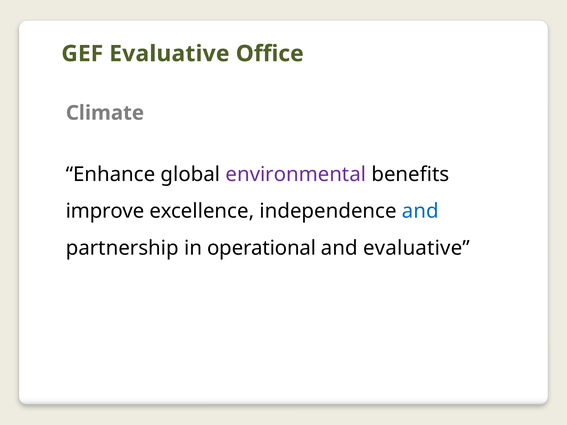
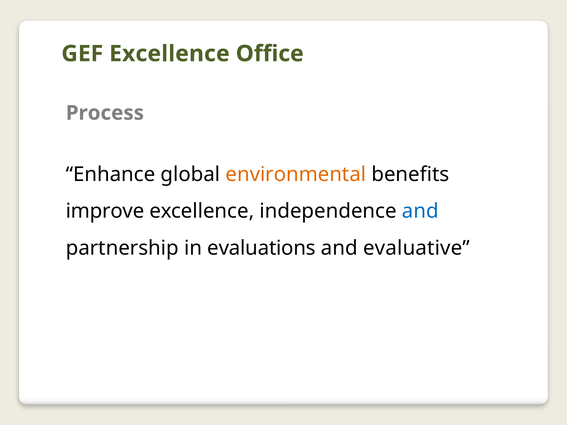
GEF Evaluative: Evaluative -> Excellence (169, 54)
Climate: Climate -> Process (105, 113)
environmental colour: purple -> orange (296, 174)
operational: operational -> evaluations (262, 248)
